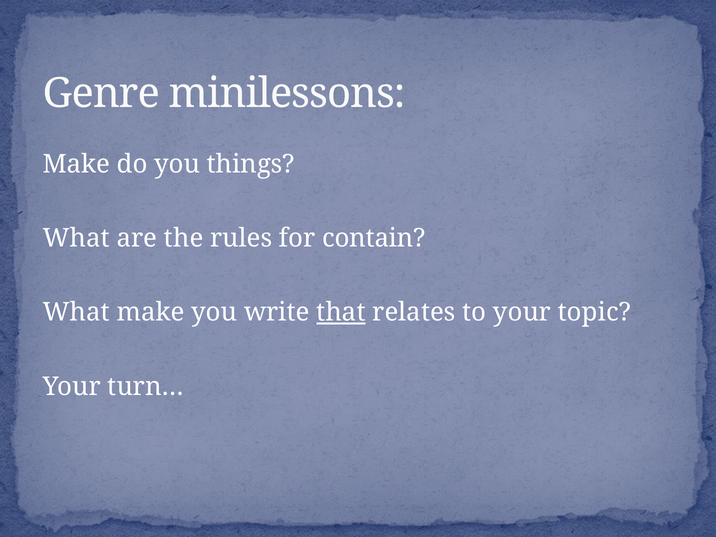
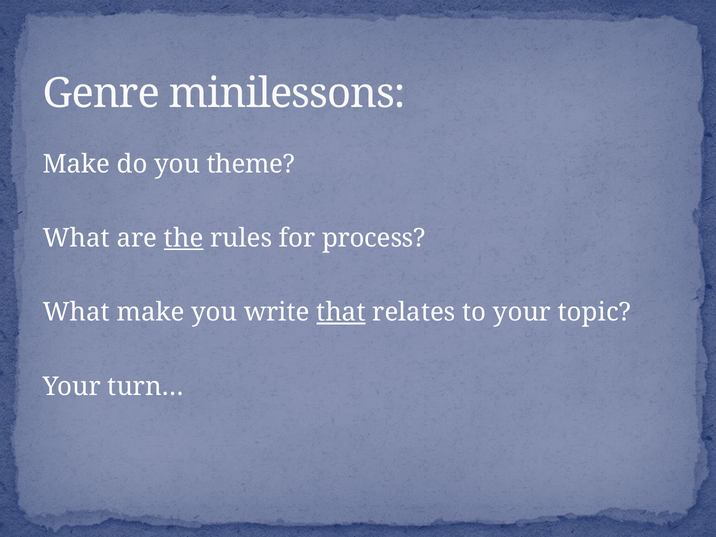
things: things -> theme (251, 164)
the underline: none -> present (184, 238)
contain: contain -> process (374, 238)
